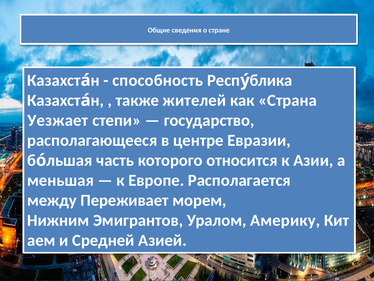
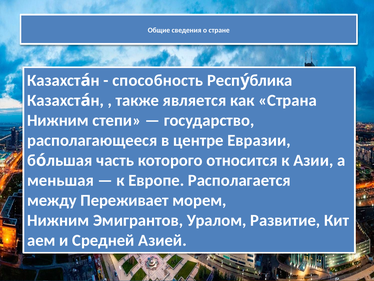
жителей: жителей -> является (195, 100)
Уезжает: Уезжает -> Нижним (58, 120)
Америку: Америку -> Развитие (285, 220)
